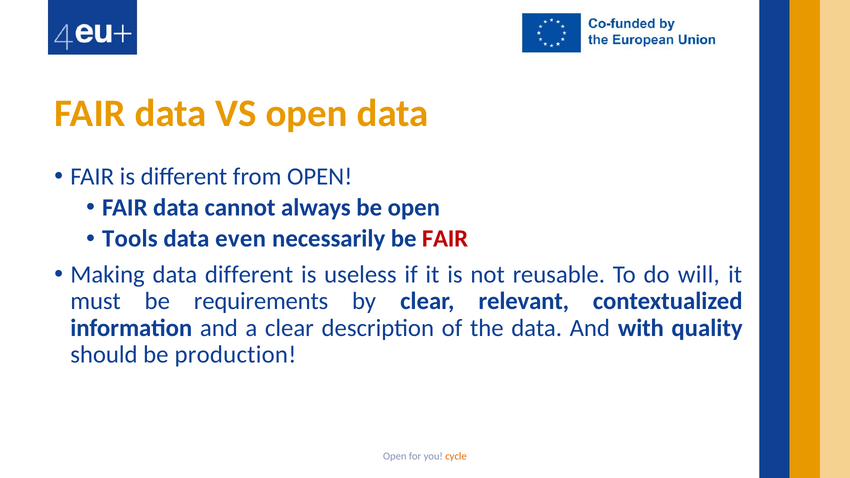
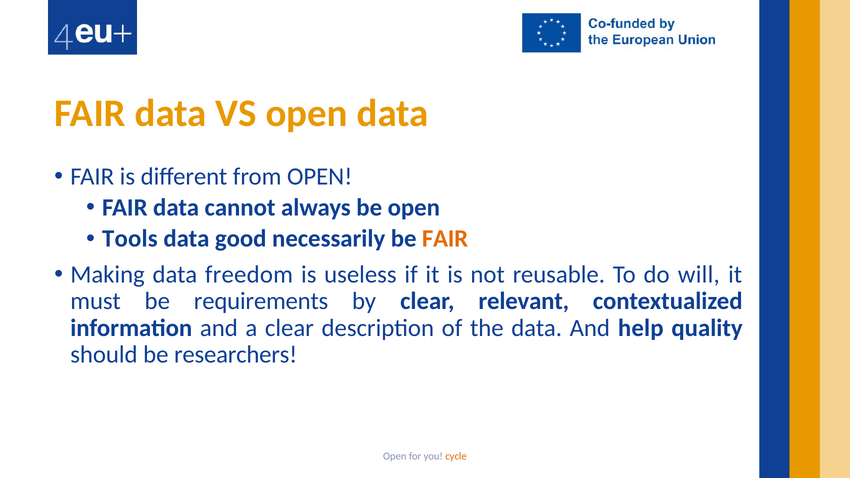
even: even -> good (241, 239)
FAIR colour: red -> orange (445, 239)
data different: different -> freedom (249, 274)
with: with -> help (641, 328)
production: production -> researchers (236, 355)
